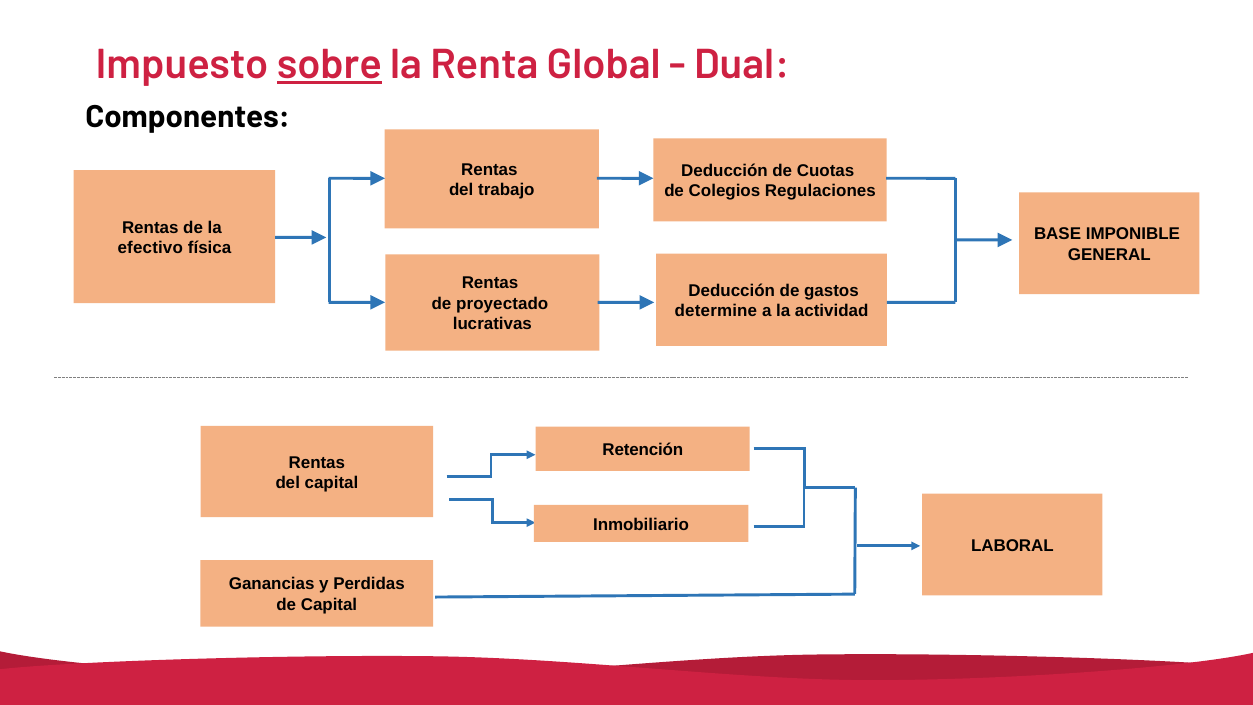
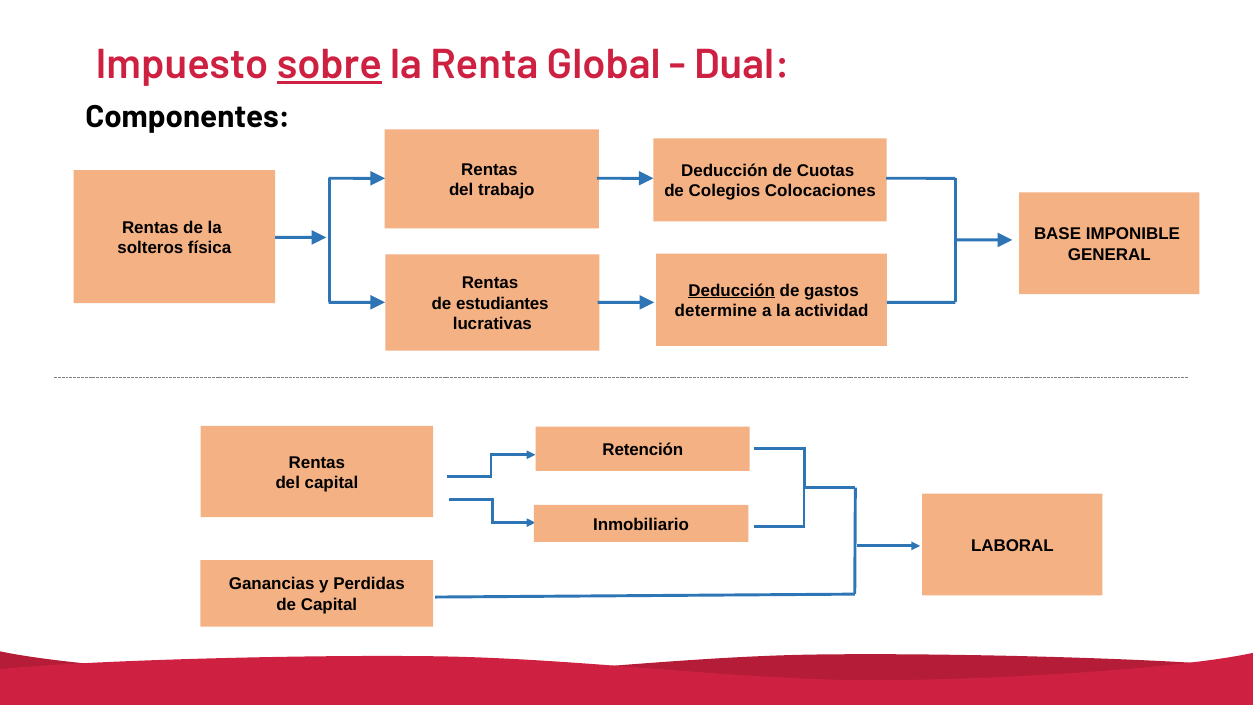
Regulaciones: Regulaciones -> Colocaciones (820, 191)
efectivo: efectivo -> solteros (150, 248)
Deducción underline: none -> present (732, 291)
proyectado: proyectado -> estudiantes (502, 304)
